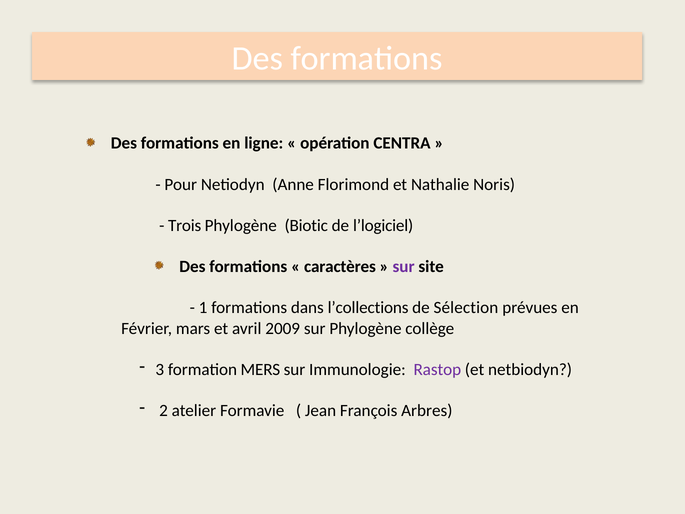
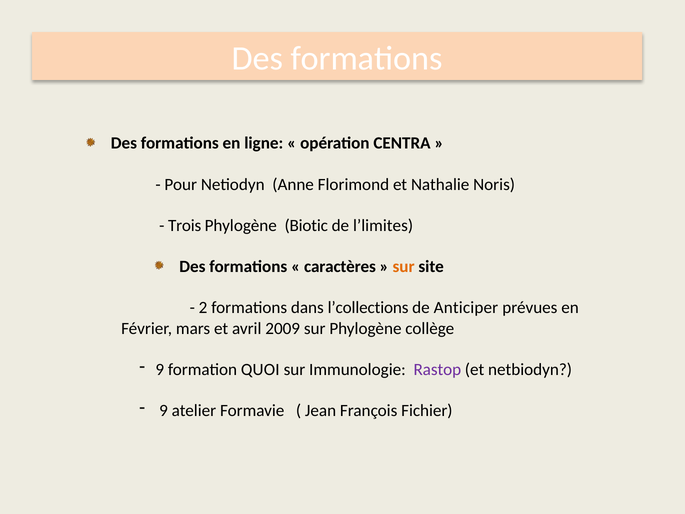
l’logiciel: l’logiciel -> l’limites (383, 225)
sur colour: purple -> orange (404, 267)
1: 1 -> 2 (203, 308)
Sélection: Sélection -> Anticiper (466, 308)
3: 3 -> 9 (160, 369)
MERS: MERS -> QUOI (260, 369)
2: 2 -> 9 (164, 410)
Arbres: Arbres -> Fichier (427, 410)
